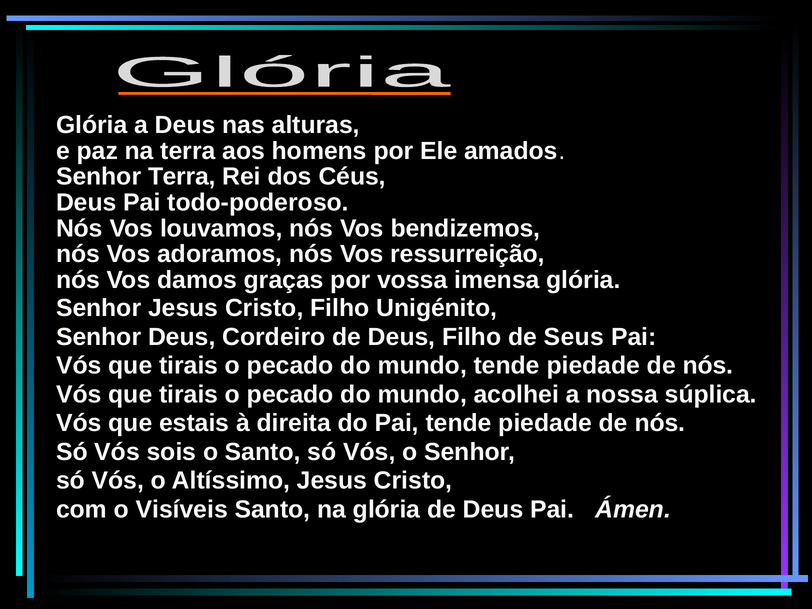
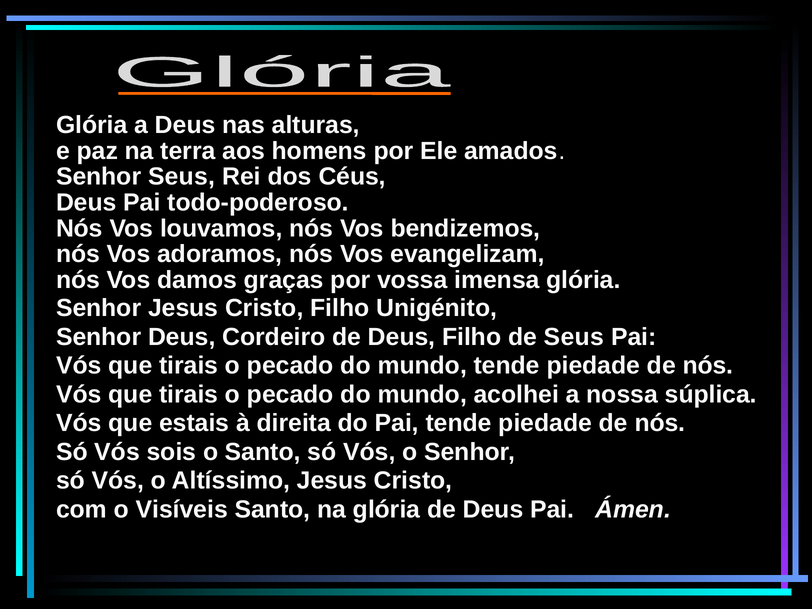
Senhor Terra: Terra -> Seus (182, 177)
ressurreição: ressurreição -> evangelizam (467, 254)
